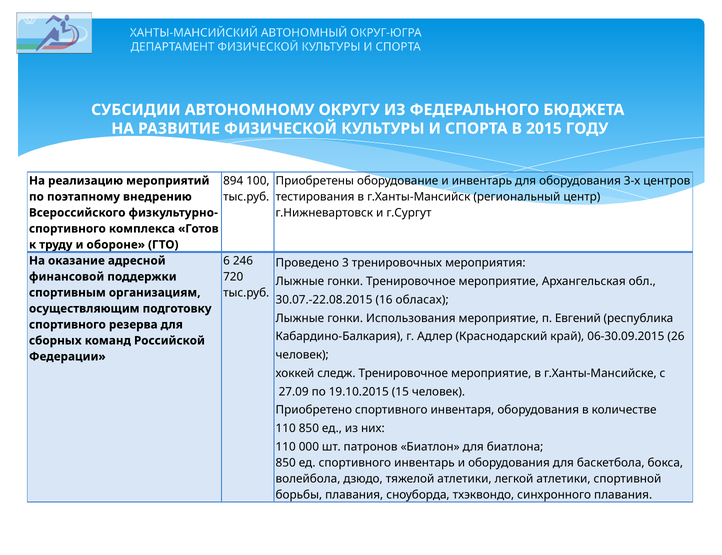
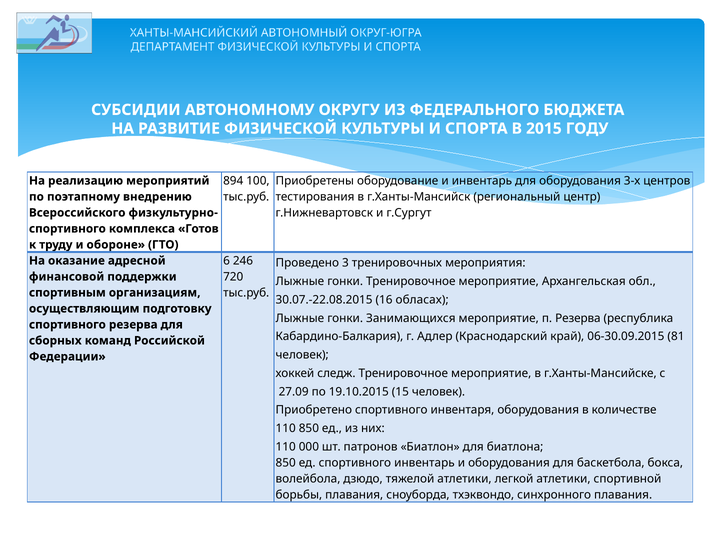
Использования: Использования -> Занимающихся (411, 318)
п Евгений: Евгений -> Резерва (578, 318)
26: 26 -> 81 (676, 337)
